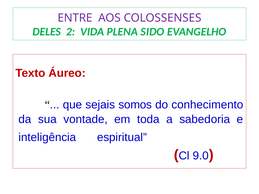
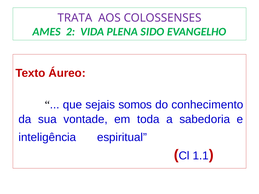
ENTRE: ENTRE -> TRATA (75, 18)
DELES: DELES -> AMES (47, 32)
9.0: 9.0 -> 1.1 (201, 156)
